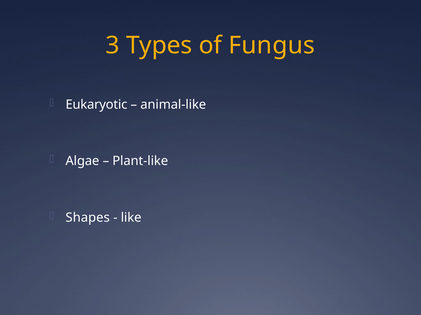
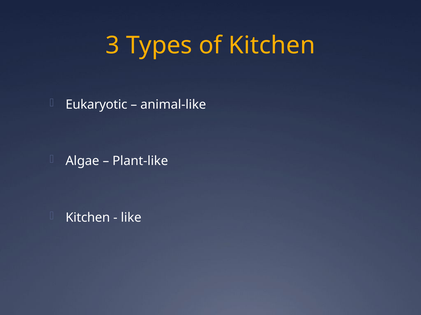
of Fungus: Fungus -> Kitchen (272, 45)
Shapes: Shapes -> Kitchen (88, 218)
